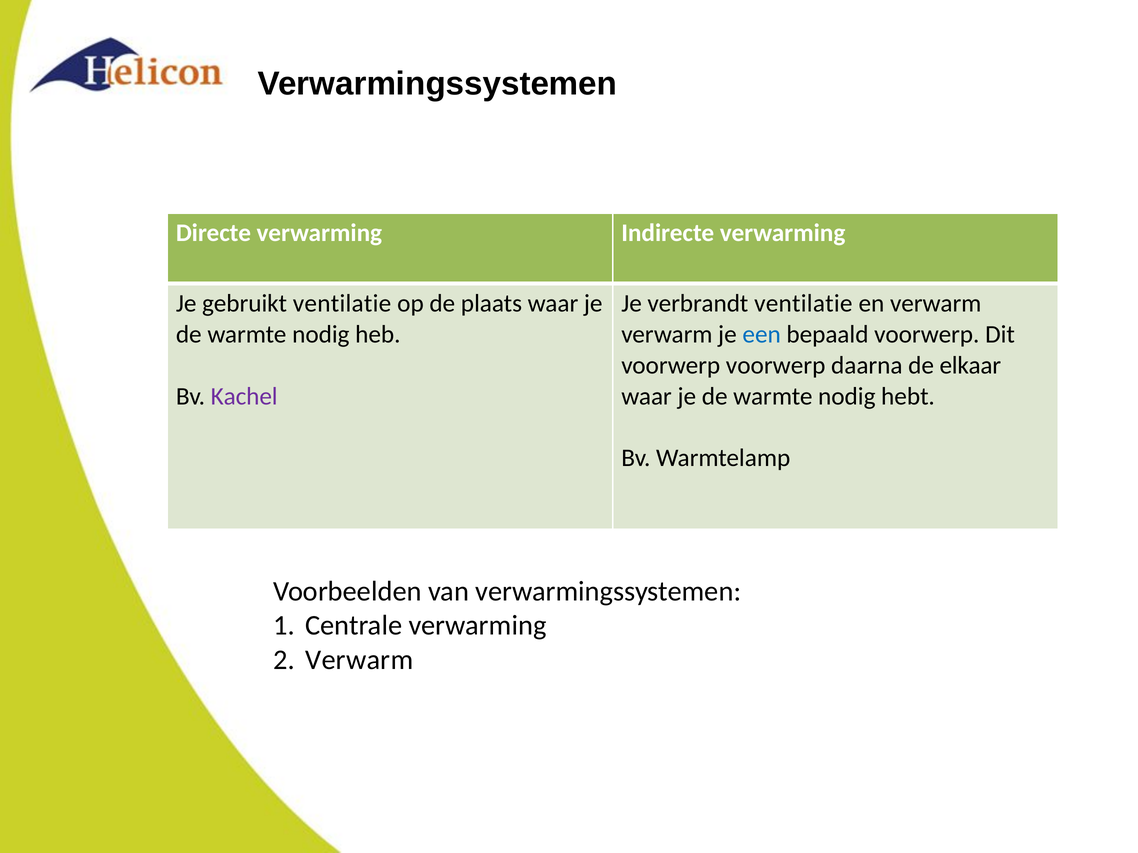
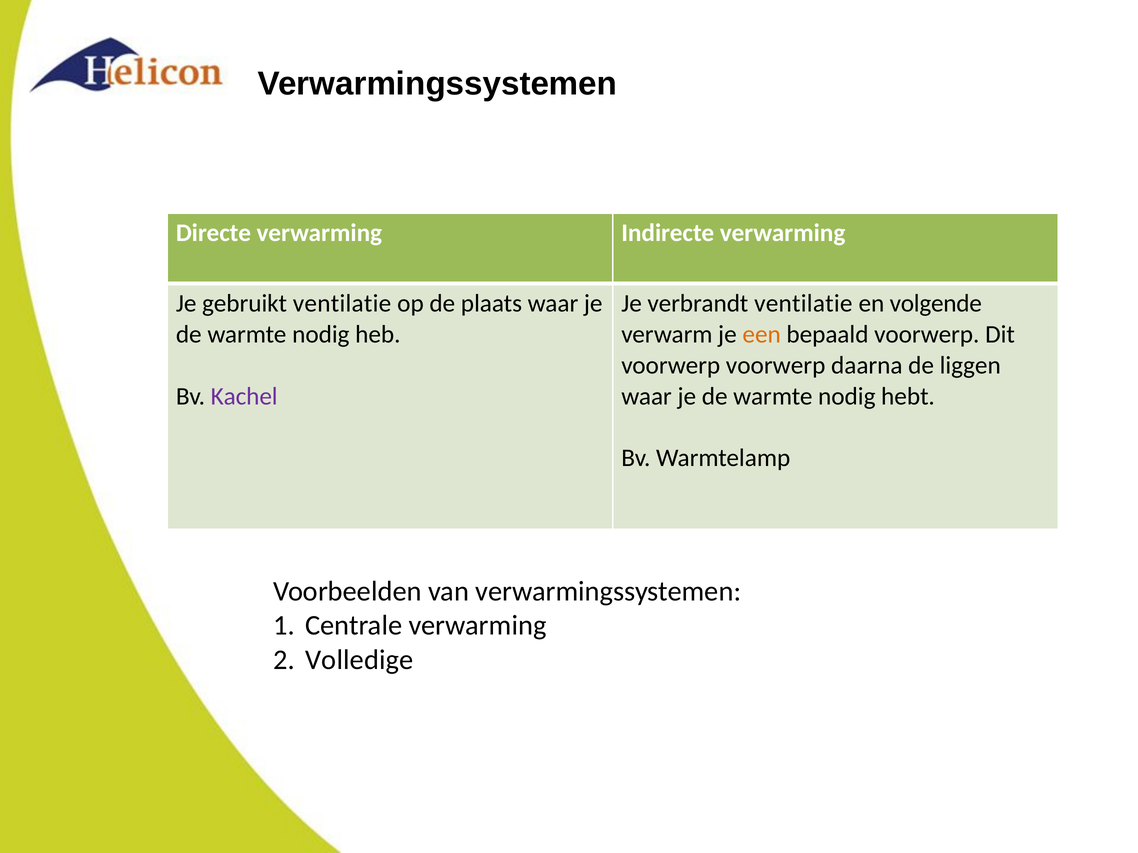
en verwarm: verwarm -> volgende (936, 304)
een colour: blue -> orange (762, 335)
elkaar: elkaar -> liggen (970, 365)
Verwarm: Verwarm -> Volledige (359, 660)
